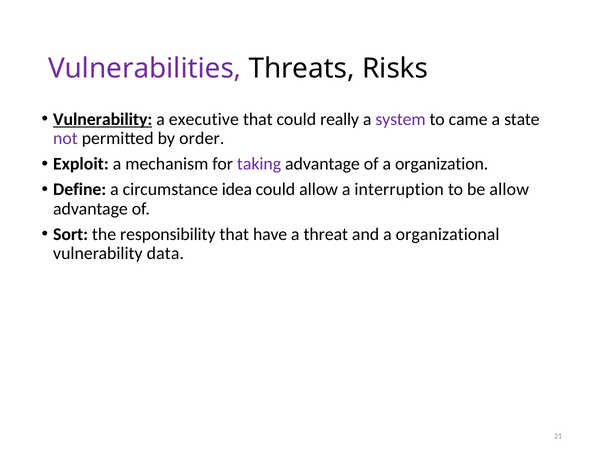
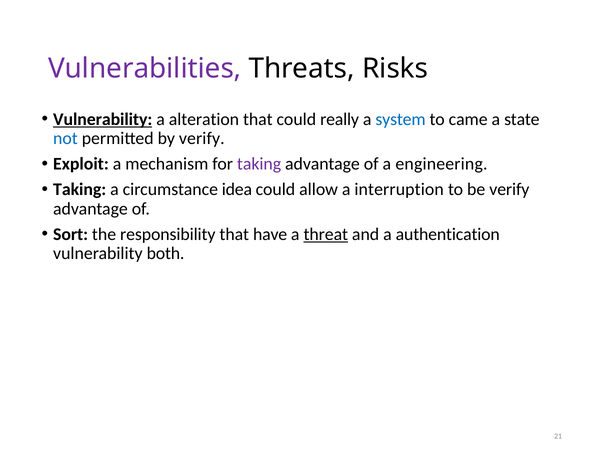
executive: executive -> alteration (204, 119)
system colour: purple -> blue (401, 119)
not colour: purple -> blue (65, 139)
by order: order -> verify (202, 139)
organization: organization -> engineering (441, 164)
Define: Define -> Taking (80, 190)
be allow: allow -> verify (509, 190)
threat underline: none -> present (326, 234)
organizational: organizational -> authentication (448, 234)
data: data -> both (166, 254)
